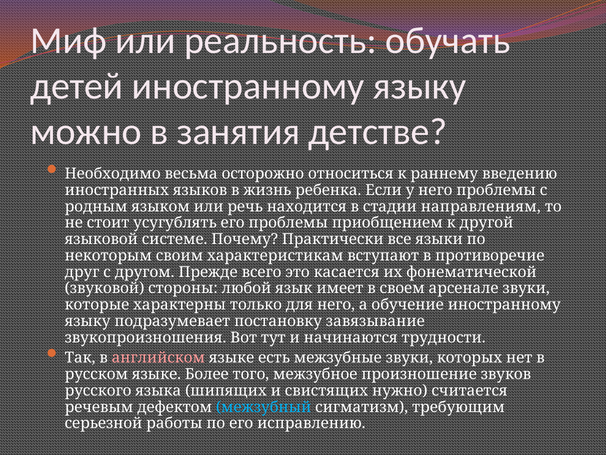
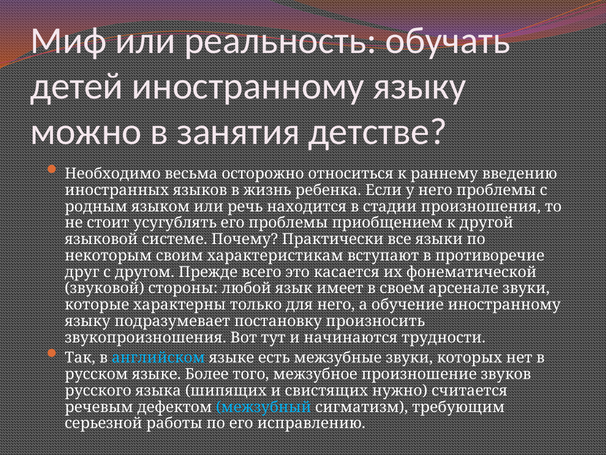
направлениям: направлениям -> произношения (481, 206)
завязывание: завязывание -> произносить (375, 321)
английском colour: pink -> light blue (158, 358)
